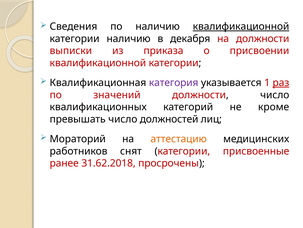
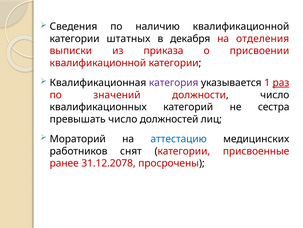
квалификационной underline: present -> none (241, 26)
категории наличию: наличию -> штатных (128, 39)
на должности: должности -> отделения (263, 39)
кроме: кроме -> сестра (274, 107)
аттестацию colour: orange -> blue (179, 139)
31.62.2018: 31.62.2018 -> 31.12.2078 (109, 163)
